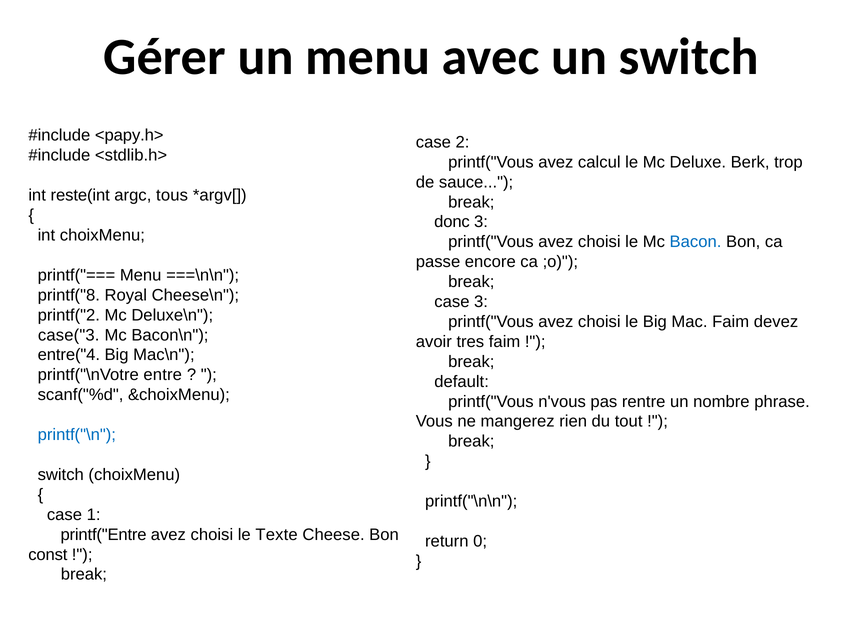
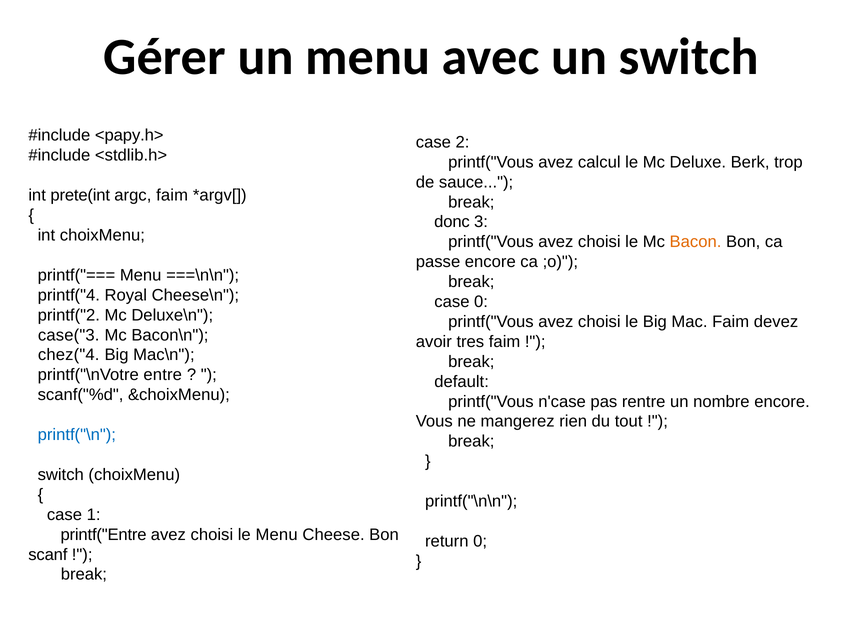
reste(int: reste(int -> prete(int (80, 195)
argc tous: tous -> faim (172, 195)
Bacon colour: blue -> orange (696, 242)
printf("8: printf("8 -> printf("4 (69, 295)
case 3: 3 -> 0 (481, 302)
entre("4: entre("4 -> chez("4 (69, 355)
n'vous: n'vous -> n'case (562, 402)
nombre phrase: phrase -> encore (782, 402)
le Texte: Texte -> Menu (277, 535)
const: const -> scanf (48, 555)
